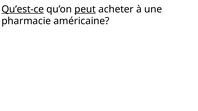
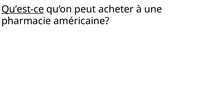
peut underline: present -> none (85, 9)
